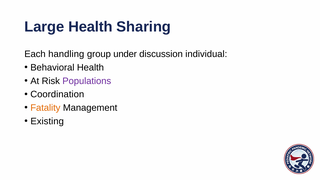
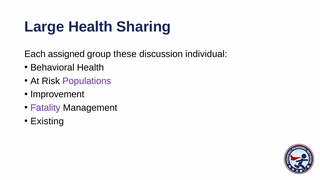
handling: handling -> assigned (66, 54)
under: under -> these (125, 54)
Coordination: Coordination -> Improvement (57, 94)
Fatality colour: orange -> purple (45, 108)
